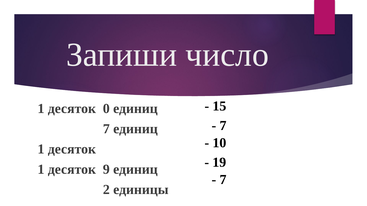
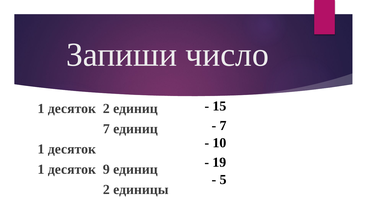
десяток 0: 0 -> 2 (106, 109)
7: 7 -> 5 (223, 180)
